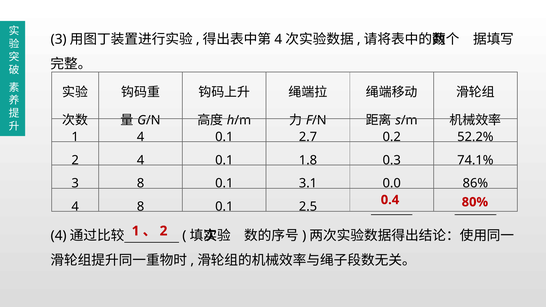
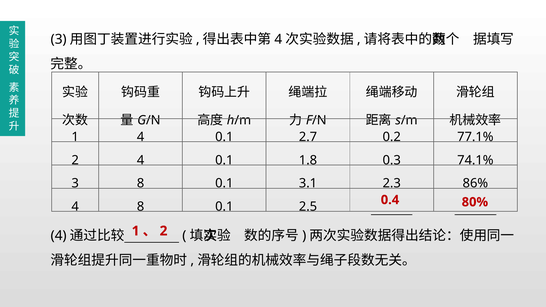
52.2%: 52.2% -> 77.1% (475, 137)
0.0: 0.0 -> 2.3 (392, 183)
